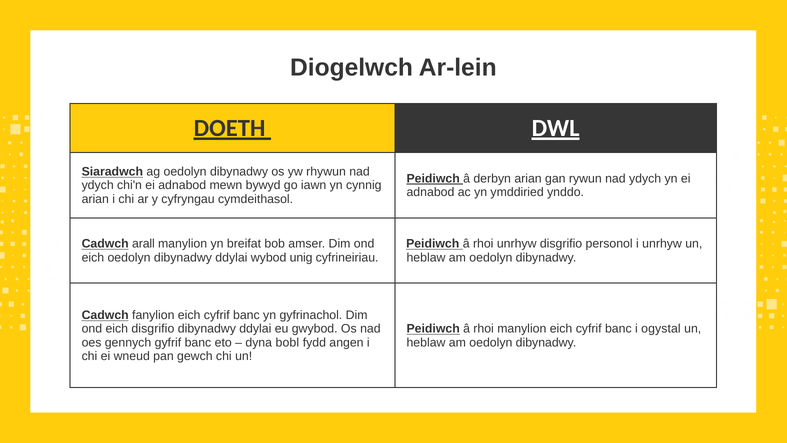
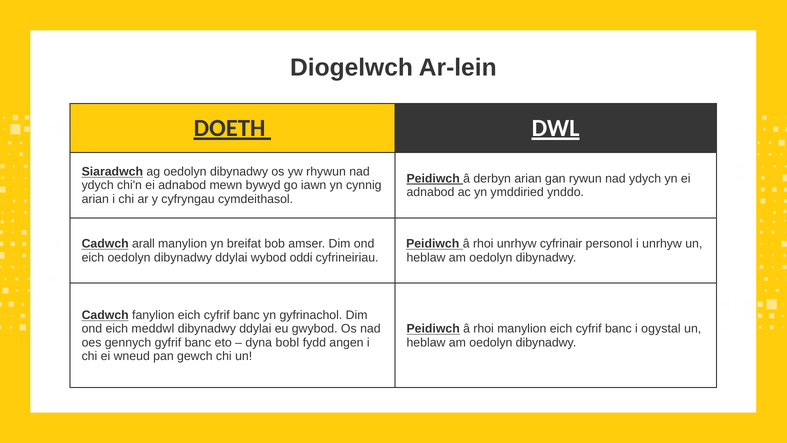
unrhyw disgrifio: disgrifio -> cyfrinair (561, 244)
unig: unig -> oddi (301, 257)
eich disgrifio: disgrifio -> meddwl (153, 329)
